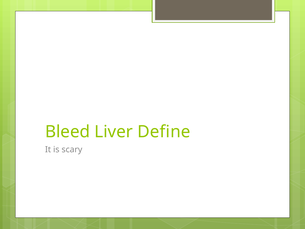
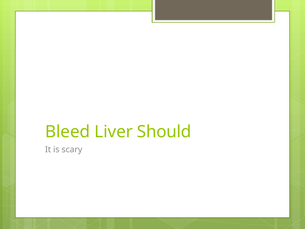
Define: Define -> Should (164, 132)
